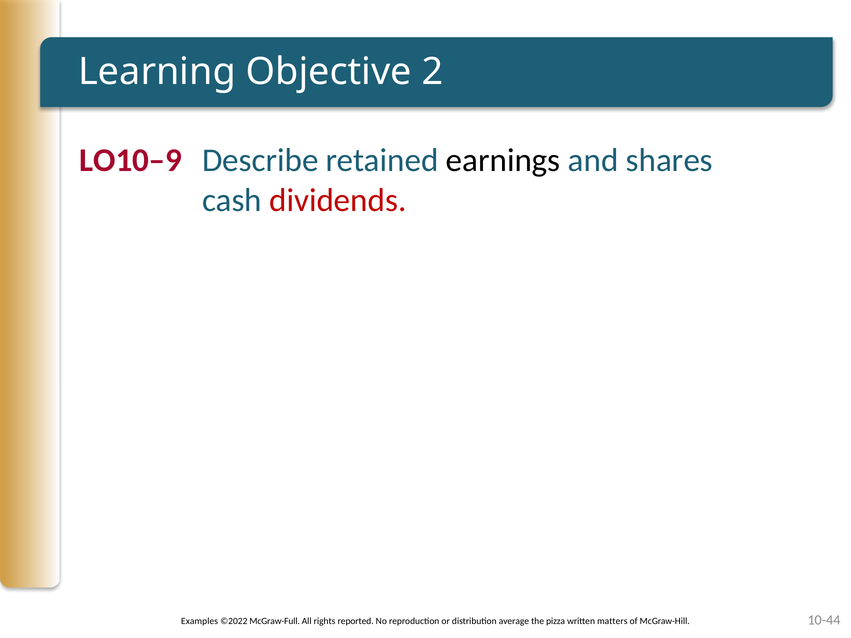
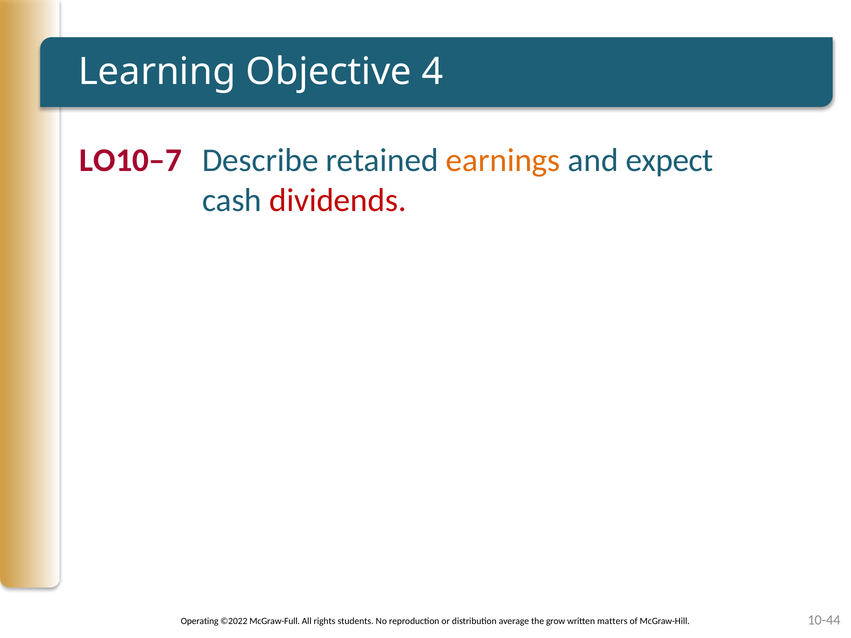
2: 2 -> 4 (432, 72)
LO10–9: LO10–9 -> LO10–7 (131, 161)
earnings colour: black -> orange (503, 161)
shares: shares -> expect (670, 161)
Examples: Examples -> Operating (200, 621)
reported: reported -> students (356, 621)
pizza: pizza -> grow (556, 621)
